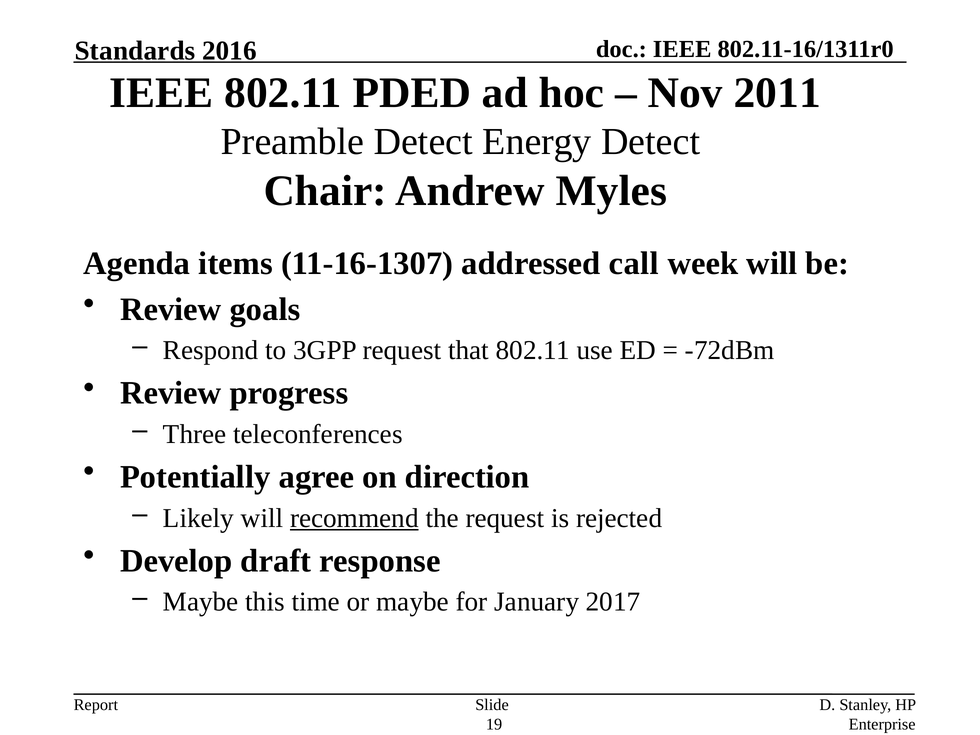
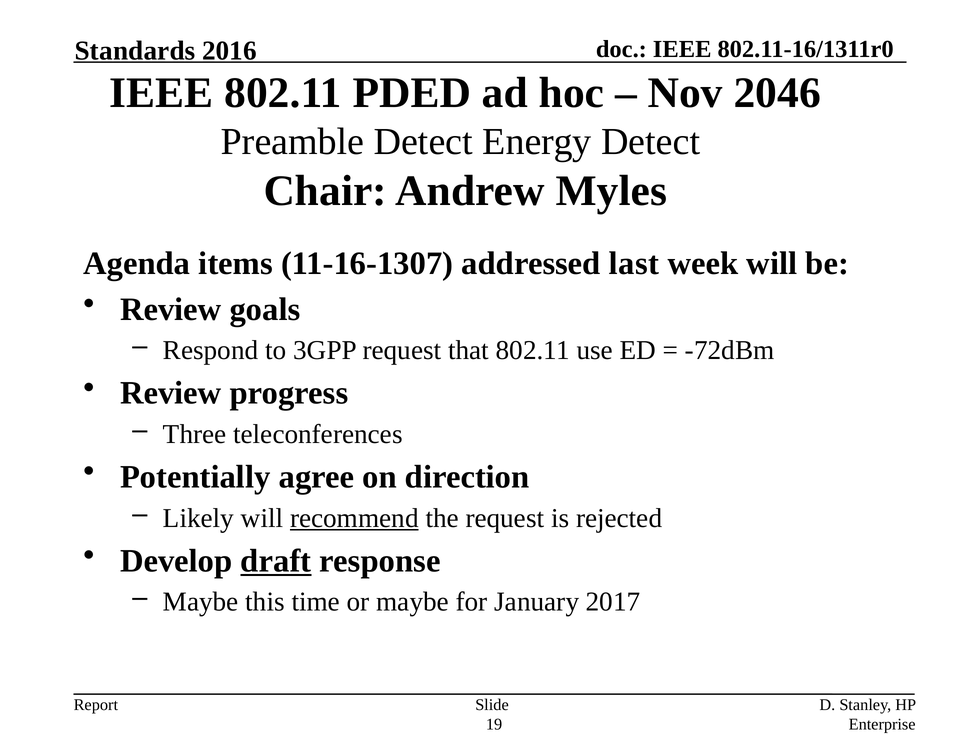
2011: 2011 -> 2046 (777, 93)
call: call -> last (634, 264)
draft underline: none -> present (276, 561)
